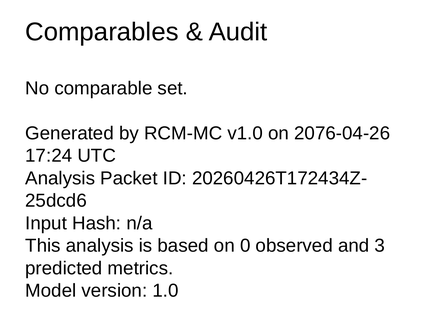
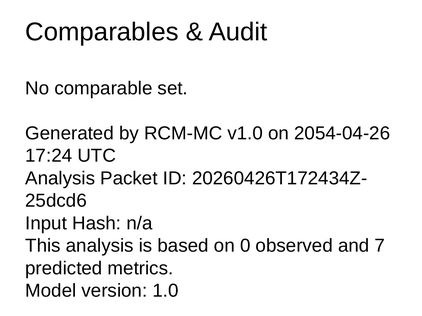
2076-04-26: 2076-04-26 -> 2054-04-26 (342, 134)
3: 3 -> 7 (380, 246)
